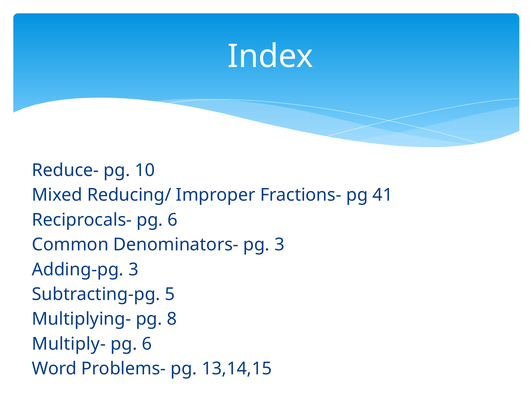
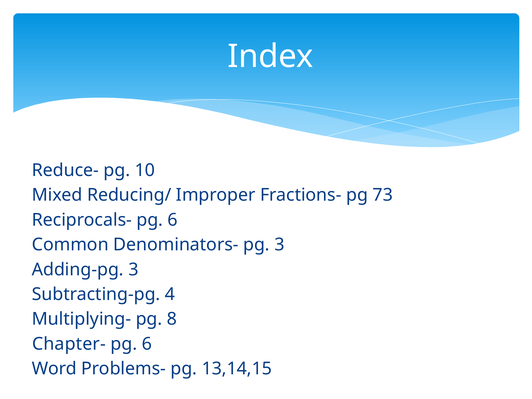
41: 41 -> 73 (383, 195)
5: 5 -> 4 (170, 294)
Multiply-: Multiply- -> Chapter- (69, 344)
